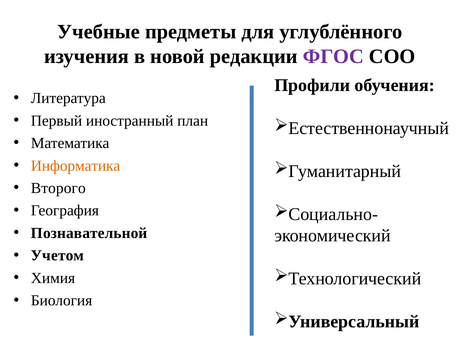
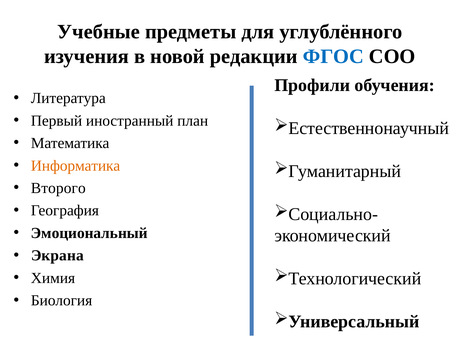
ФГОС colour: purple -> blue (333, 56)
Познавательной: Познавательной -> Эмоциональный (89, 233)
Учетом: Учетом -> Экрана (57, 256)
